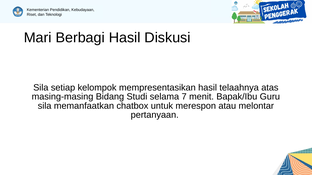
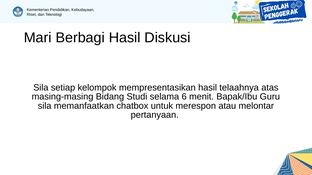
7: 7 -> 6 (184, 97)
